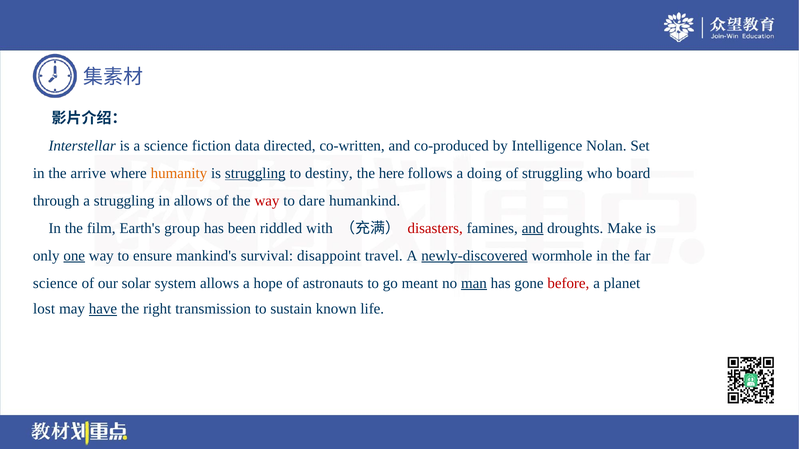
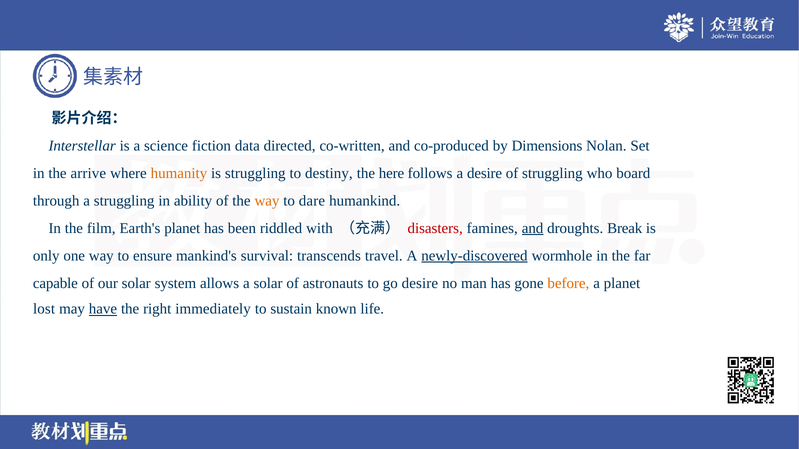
Intelligence: Intelligence -> Dimensions (547, 146)
struggling underline: present -> none (255, 174)
a doing: doing -> desire (485, 174)
in allows: allows -> ability (193, 201)
way colour: red -> orange (267, 201)
Earth's group: group -> planet (182, 228)
Make: Make -> Break (625, 228)
one underline: present -> none (74, 256)
disappoint: disappoint -> transcends (329, 256)
science: science -> capable (55, 283)
a hope: hope -> solar (268, 283)
go meant: meant -> desire (420, 283)
man underline: present -> none (474, 283)
before colour: red -> orange (568, 283)
transmission: transmission -> immediately (213, 309)
